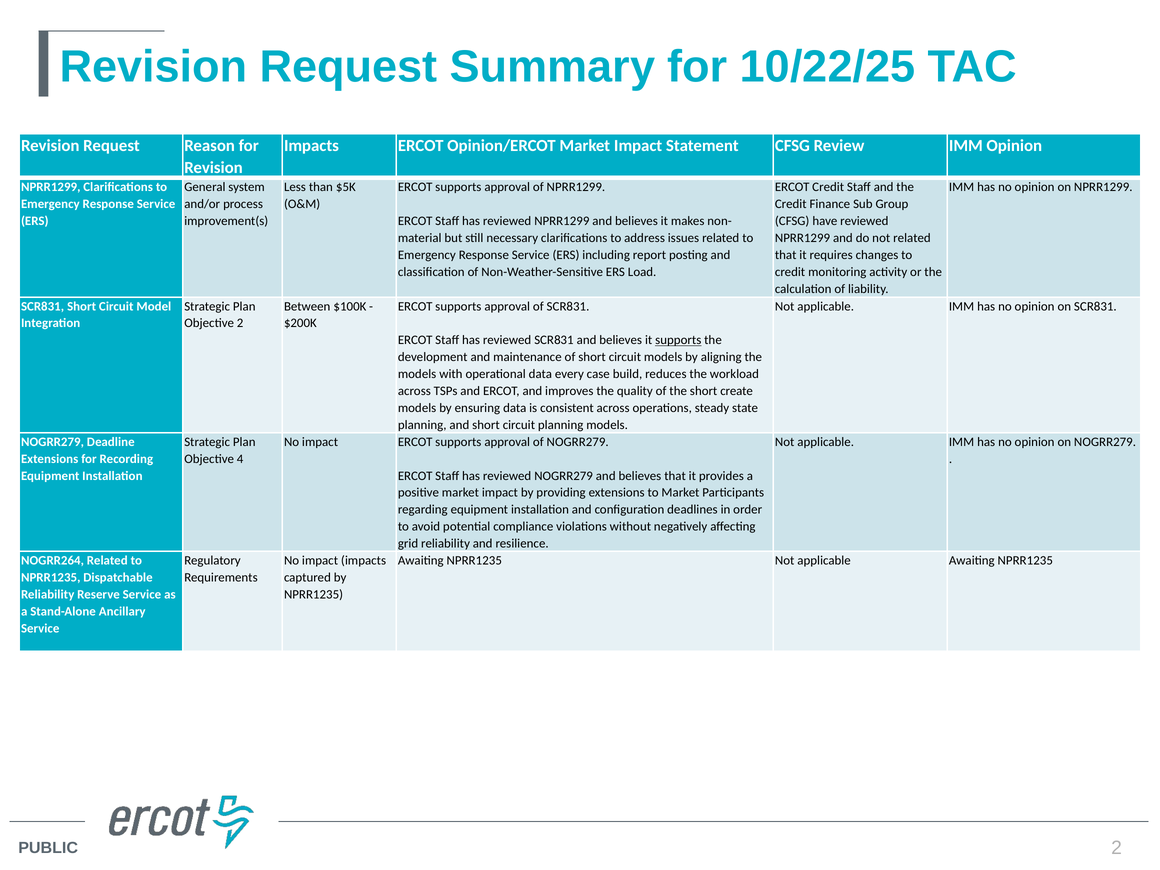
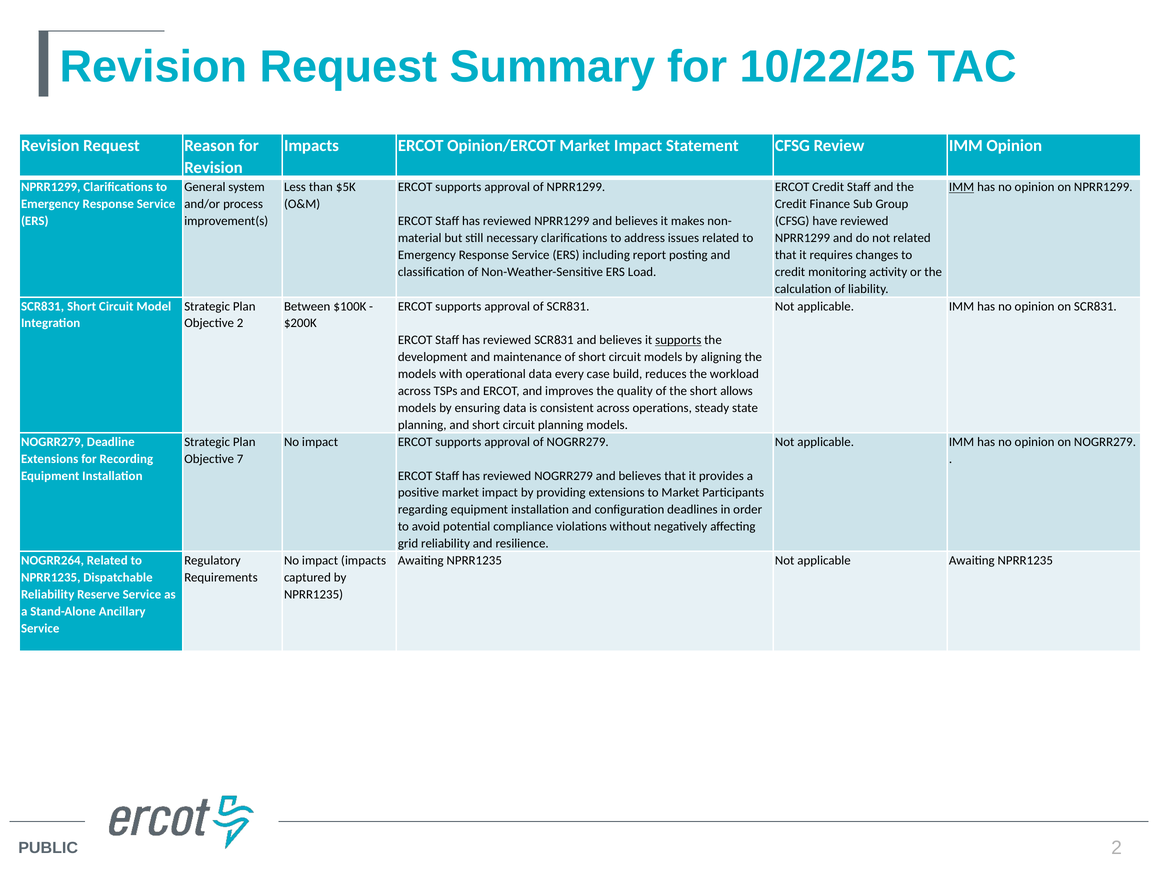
IMM underline: none -> present (962, 187)
create: create -> allows (737, 391)
4: 4 -> 7 (240, 459)
